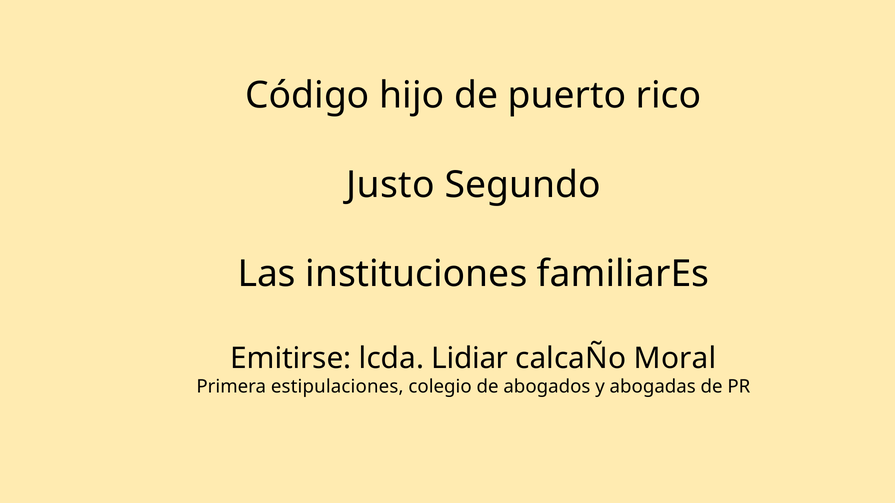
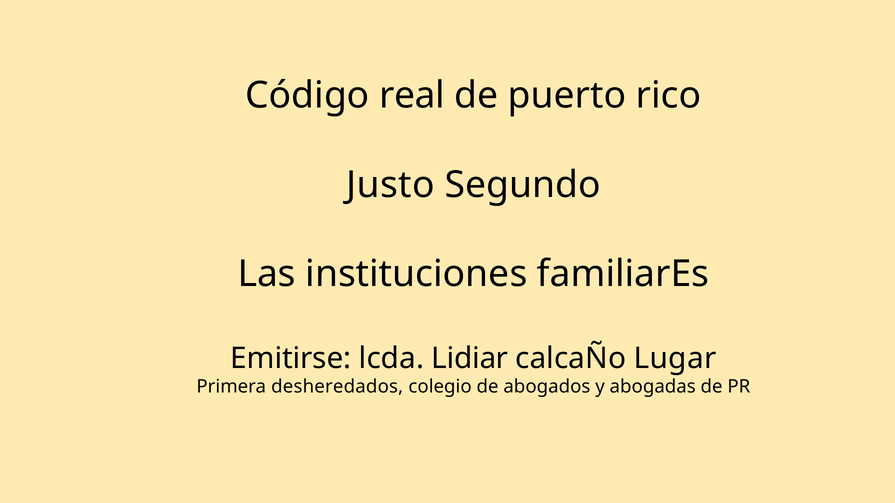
hijo: hijo -> real (412, 95)
Moral: Moral -> Lugar (675, 359)
estipulaciones: estipulaciones -> desheredados (337, 387)
